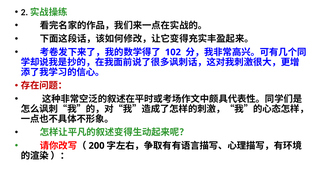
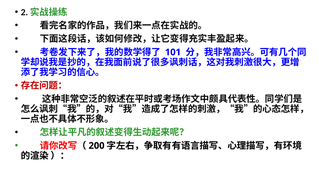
102: 102 -> 101 (173, 52)
